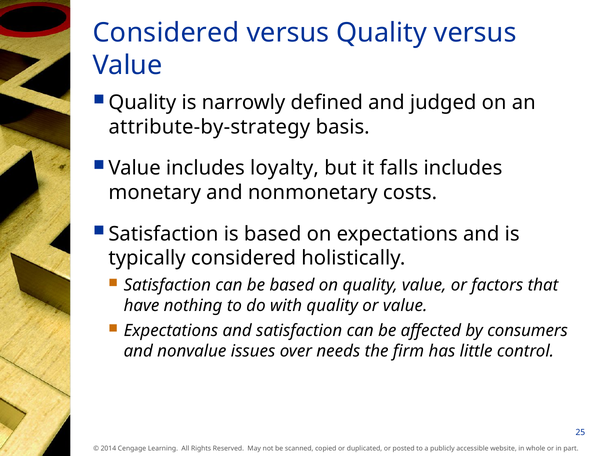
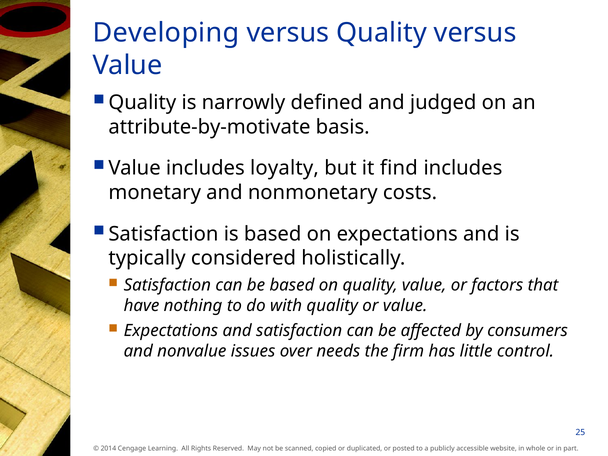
Considered: Considered -> Developing (166, 33)
attribute-by-strategy: attribute-by-strategy -> attribute-by-motivate (209, 127)
falls: falls -> find (399, 168)
